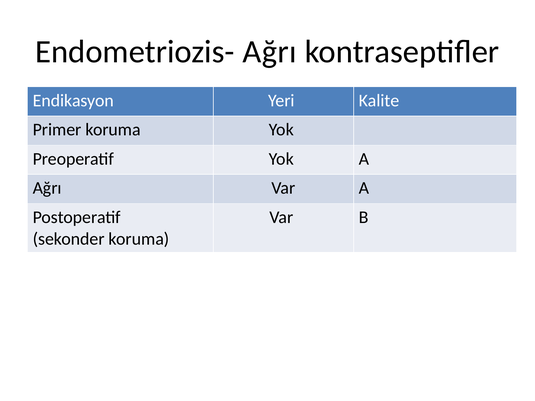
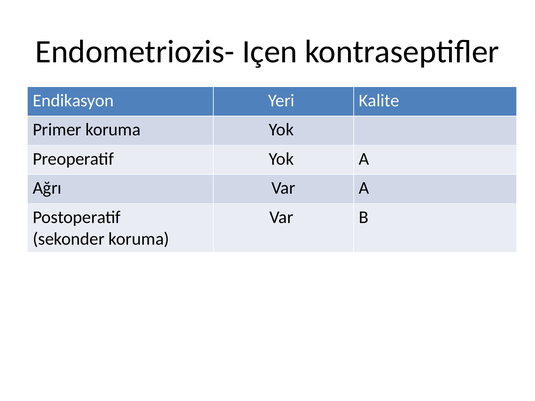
Endometriozis- Ağrı: Ağrı -> Içen (270, 52)
